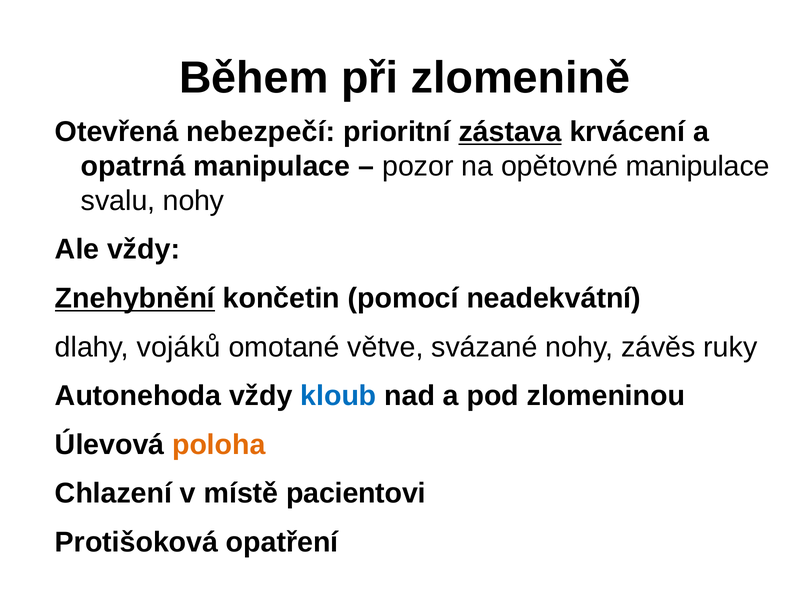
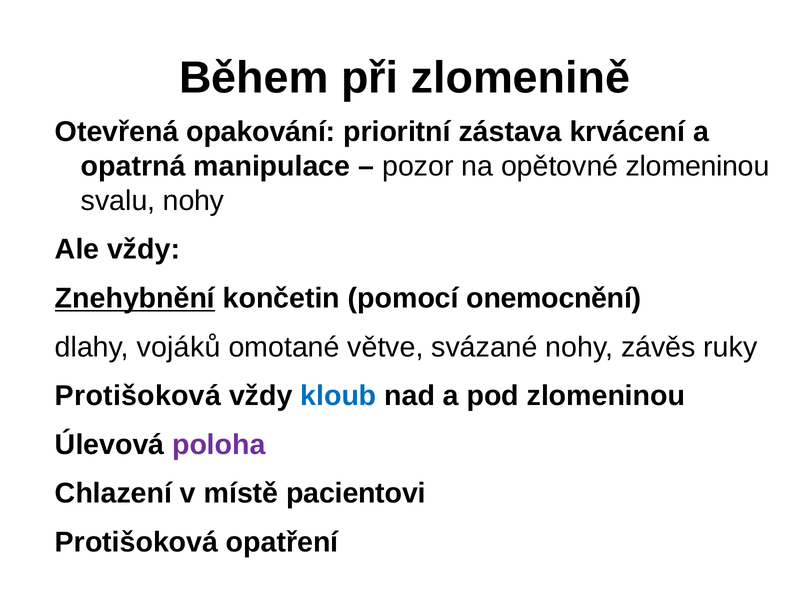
nebezpečí: nebezpečí -> opakování (261, 132)
zástava underline: present -> none (510, 132)
opětovné manipulace: manipulace -> zlomeninou (698, 166)
neadekvátní: neadekvátní -> onemocnění (554, 298)
Autonehoda: Autonehoda -> Protišoková (138, 396)
poloha colour: orange -> purple (219, 444)
